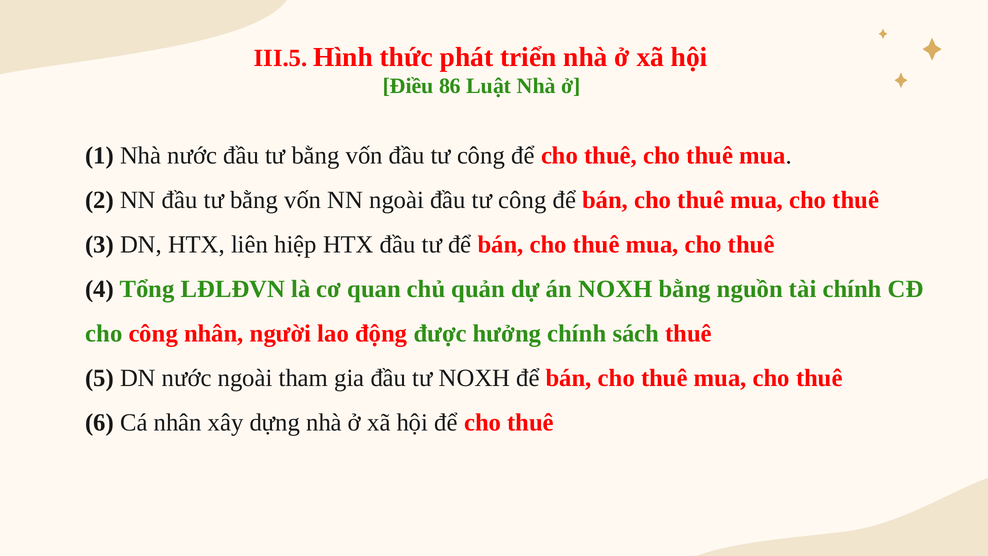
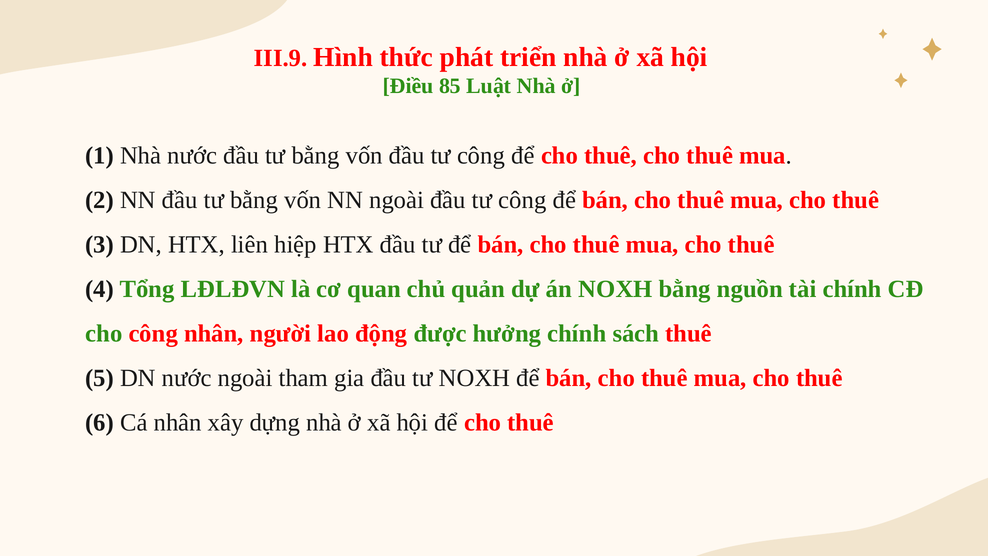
III.5: III.5 -> III.9 (281, 58)
86: 86 -> 85 (450, 86)
